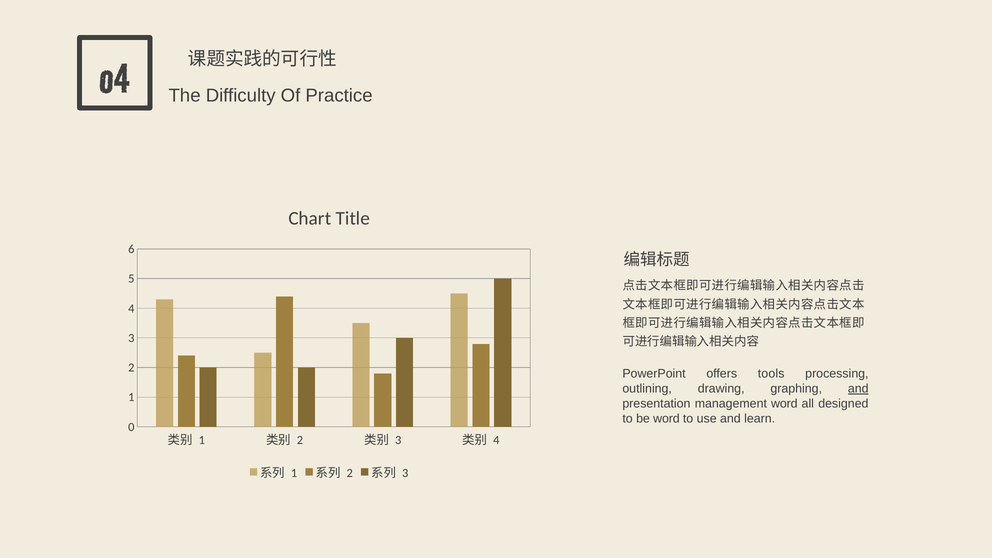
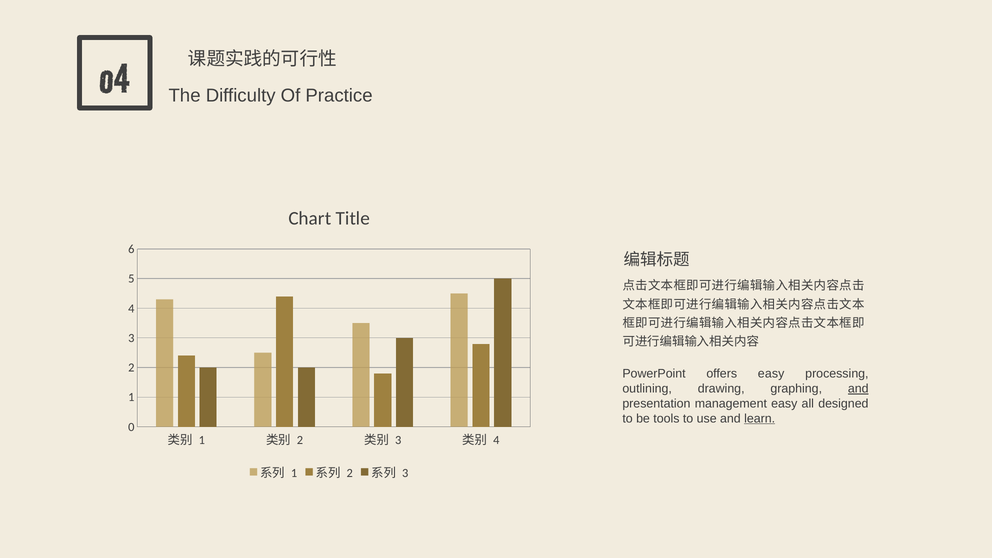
offers tools: tools -> easy (771, 374)
management word: word -> easy (784, 404)
be word: word -> tools (666, 418)
learn underline: none -> present (760, 418)
